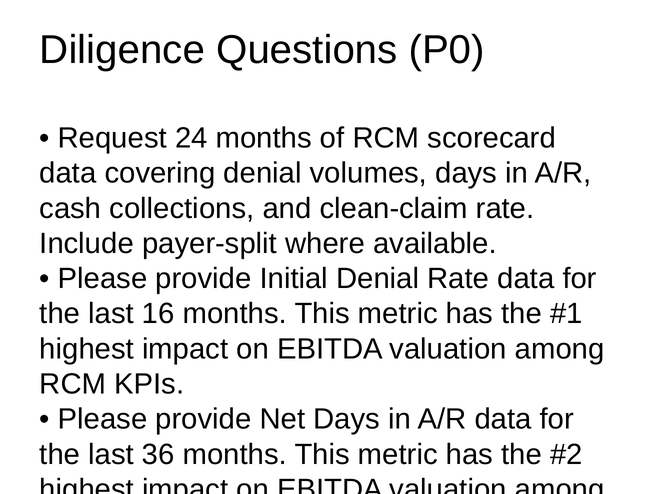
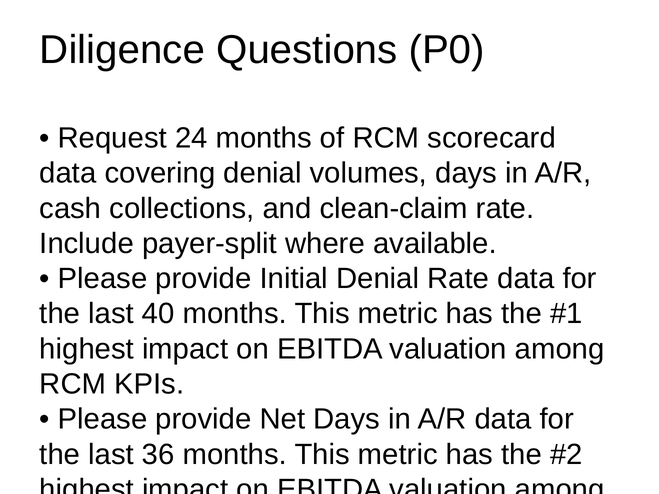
16: 16 -> 40 (158, 314)
